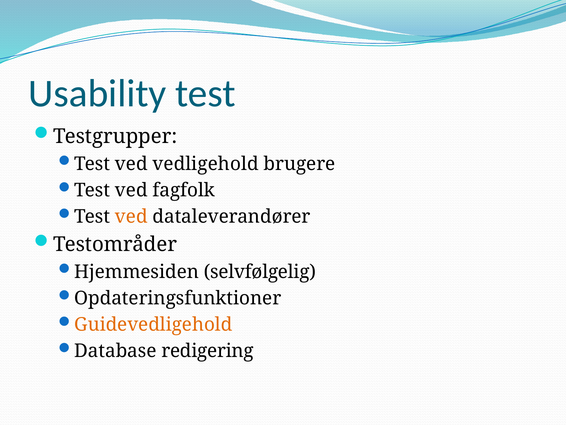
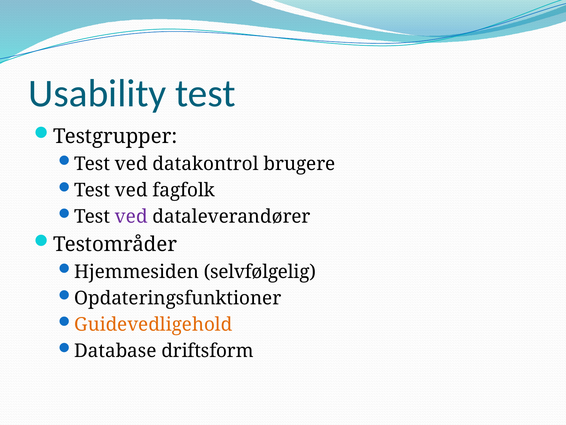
vedligehold: vedligehold -> datakontrol (206, 164)
ved colour: orange -> purple (131, 216)
redigering: redigering -> driftsform (208, 351)
